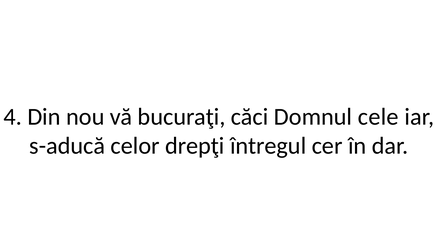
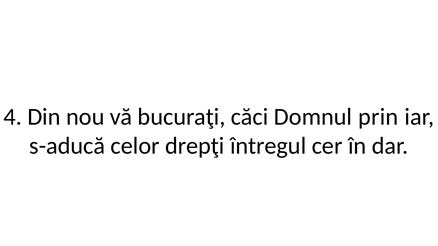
cele: cele -> prin (378, 117)
